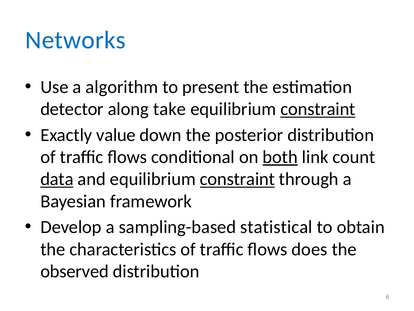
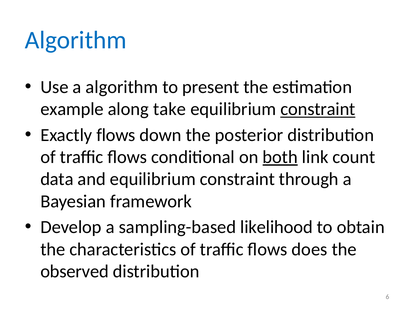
Networks: Networks -> Algorithm (76, 40)
detector: detector -> example (72, 109)
Exactly value: value -> flows (116, 135)
data underline: present -> none (57, 179)
constraint underline: present -> none (237, 179)
statistical: statistical -> likelihood (276, 227)
